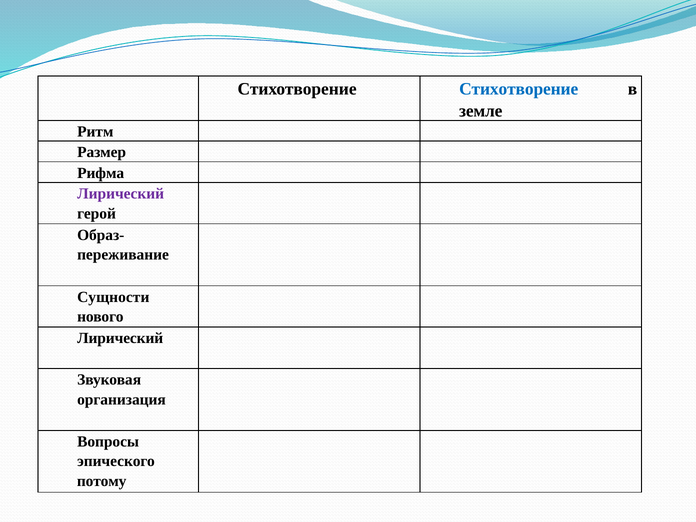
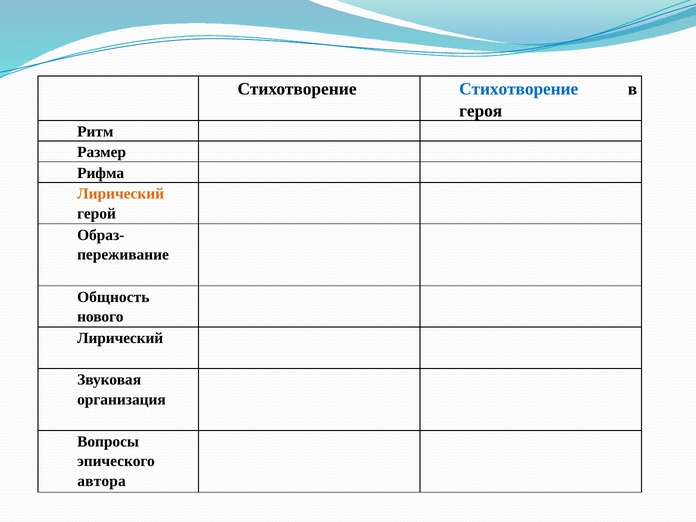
земле: земле -> героя (481, 111)
Лирический colour: purple -> orange (121, 194)
Сущности: Сущности -> Общность (113, 297)
потому: потому -> автора (102, 481)
